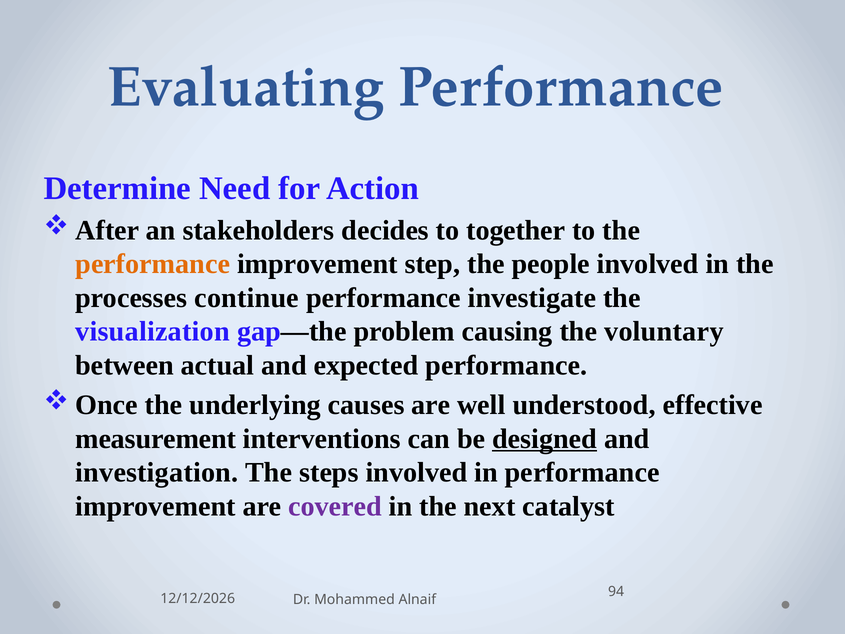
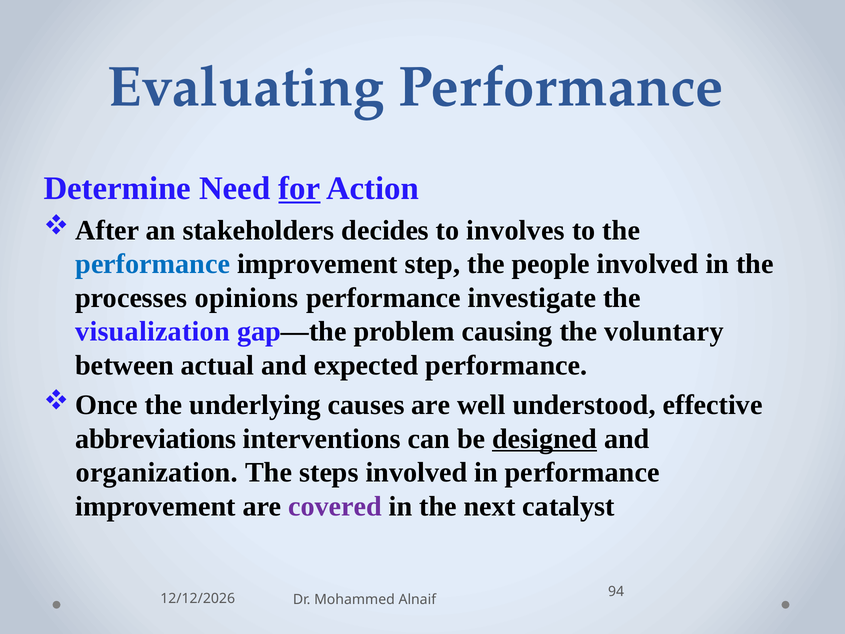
for underline: none -> present (299, 188)
together: together -> involves (516, 230)
performance colour: orange -> blue (153, 264)
continue: continue -> opinions (247, 298)
measurement: measurement -> abbreviations (156, 439)
investigation: investigation -> organization (157, 472)
